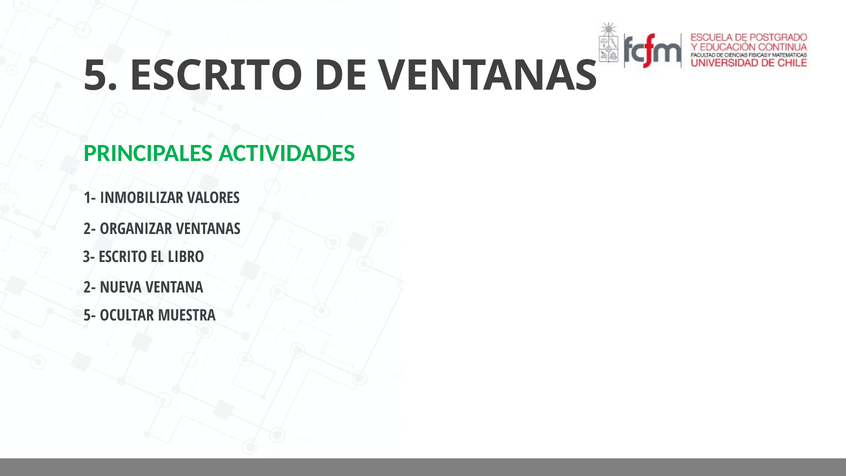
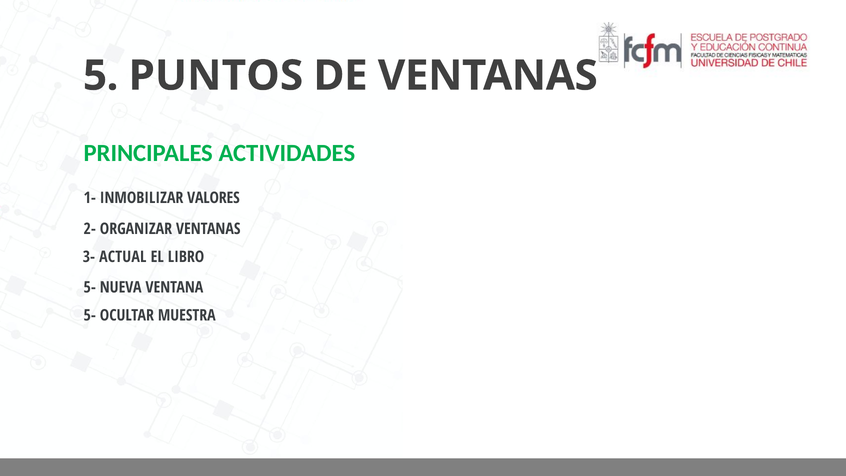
5 ESCRITO: ESCRITO -> PUNTOS (216, 76)
3- ESCRITO: ESCRITO -> ACTUAL (123, 257)
2-: 2- -> 5- (90, 287)
